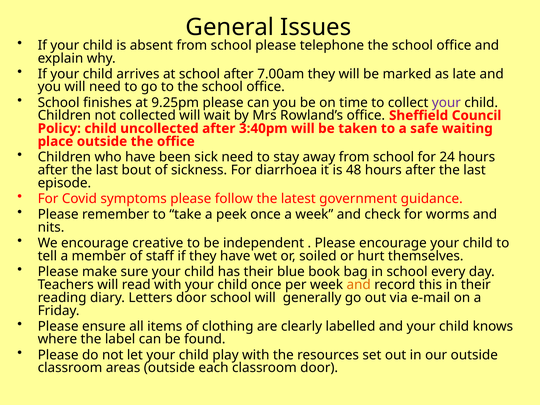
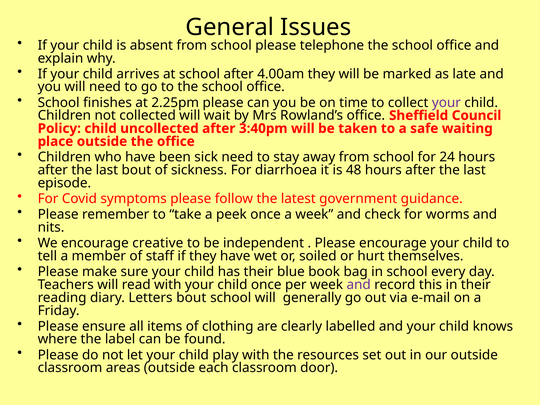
7.00am: 7.00am -> 4.00am (281, 74)
9.25pm: 9.25pm -> 2.25pm (175, 103)
and colour: orange -> purple (359, 285)
Letters door: door -> bout (191, 298)
